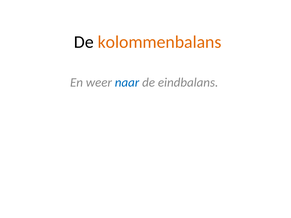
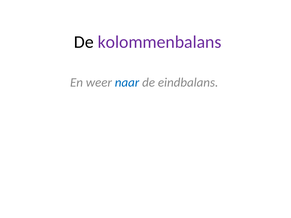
kolommenbalans colour: orange -> purple (160, 42)
